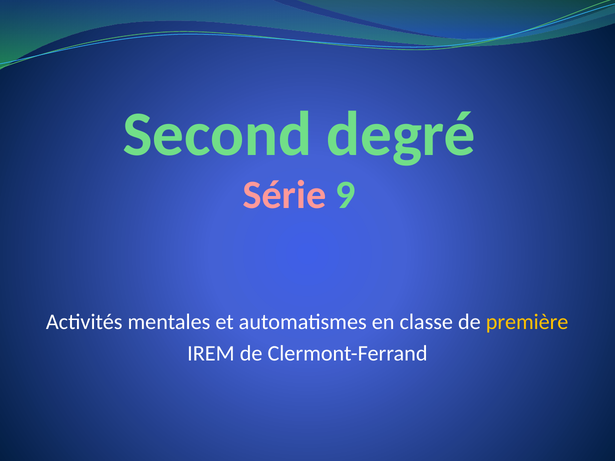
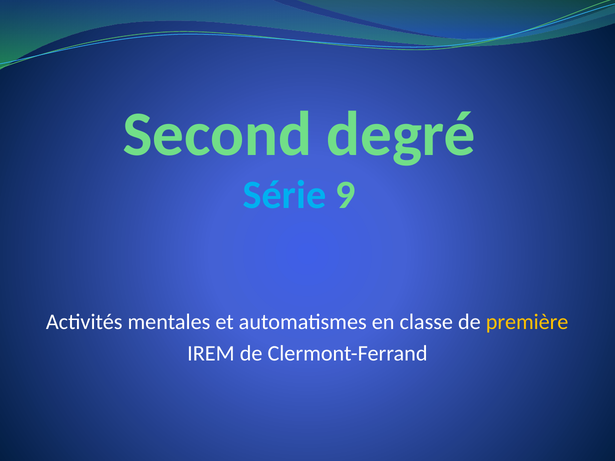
Série colour: pink -> light blue (285, 195)
